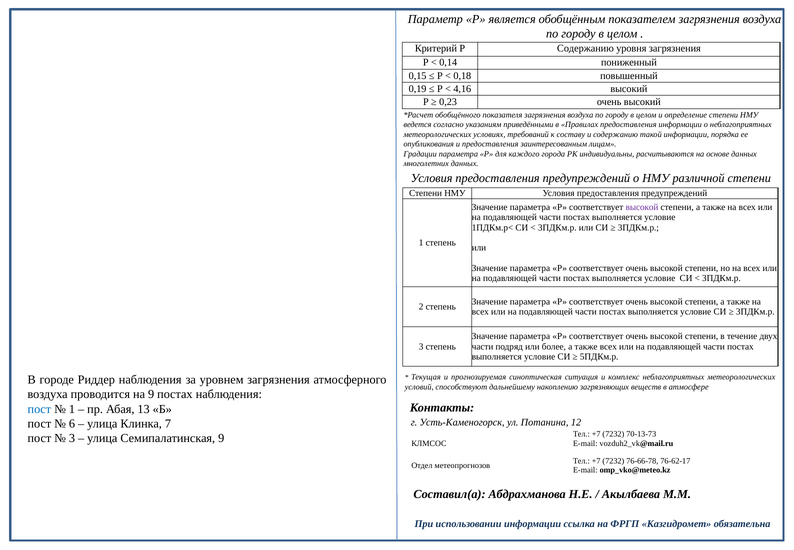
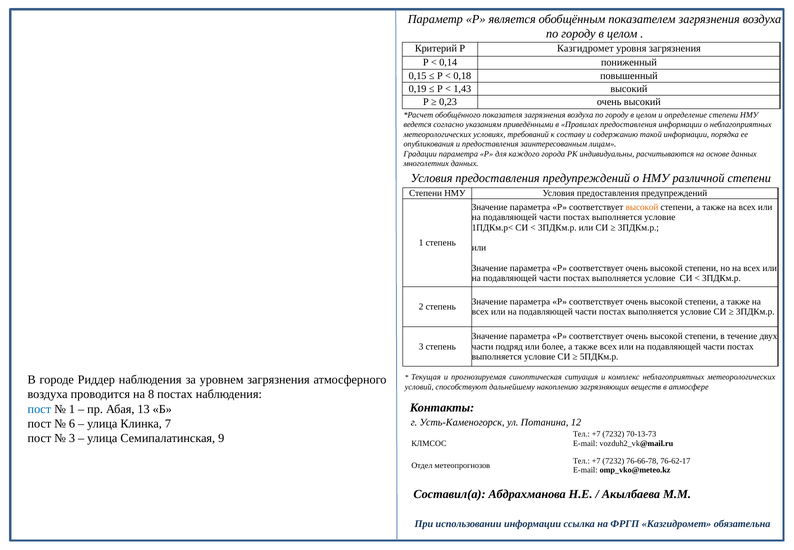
Р Содержанию: Содержанию -> Казгидромет (585, 48)
4,16: 4,16 -> 1,43 (462, 89)
высокой colour: purple -> orange (642, 207)
на 9: 9 -> 8 (151, 394)
